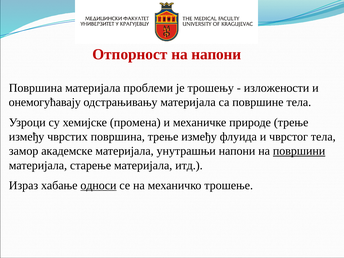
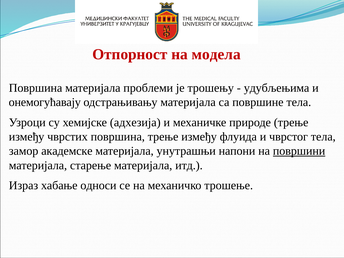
на напони: напони -> модела (216, 54)
изложености: изложености -> удубљењима (277, 88)
промена: промена -> адхезија (135, 122)
односи underline: present -> none (98, 185)
